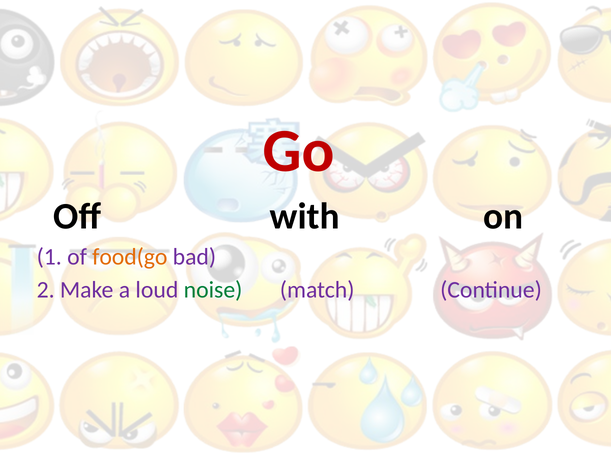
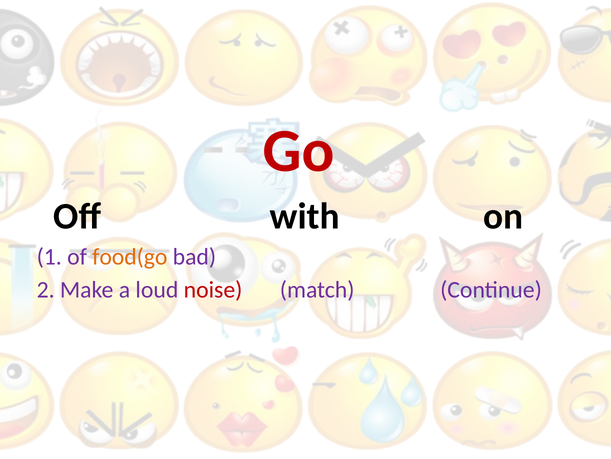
noise colour: green -> red (213, 289)
